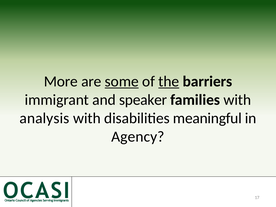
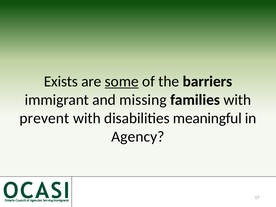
More: More -> Exists (61, 81)
the underline: present -> none (169, 81)
speaker: speaker -> missing (143, 100)
analysis: analysis -> prevent (44, 118)
